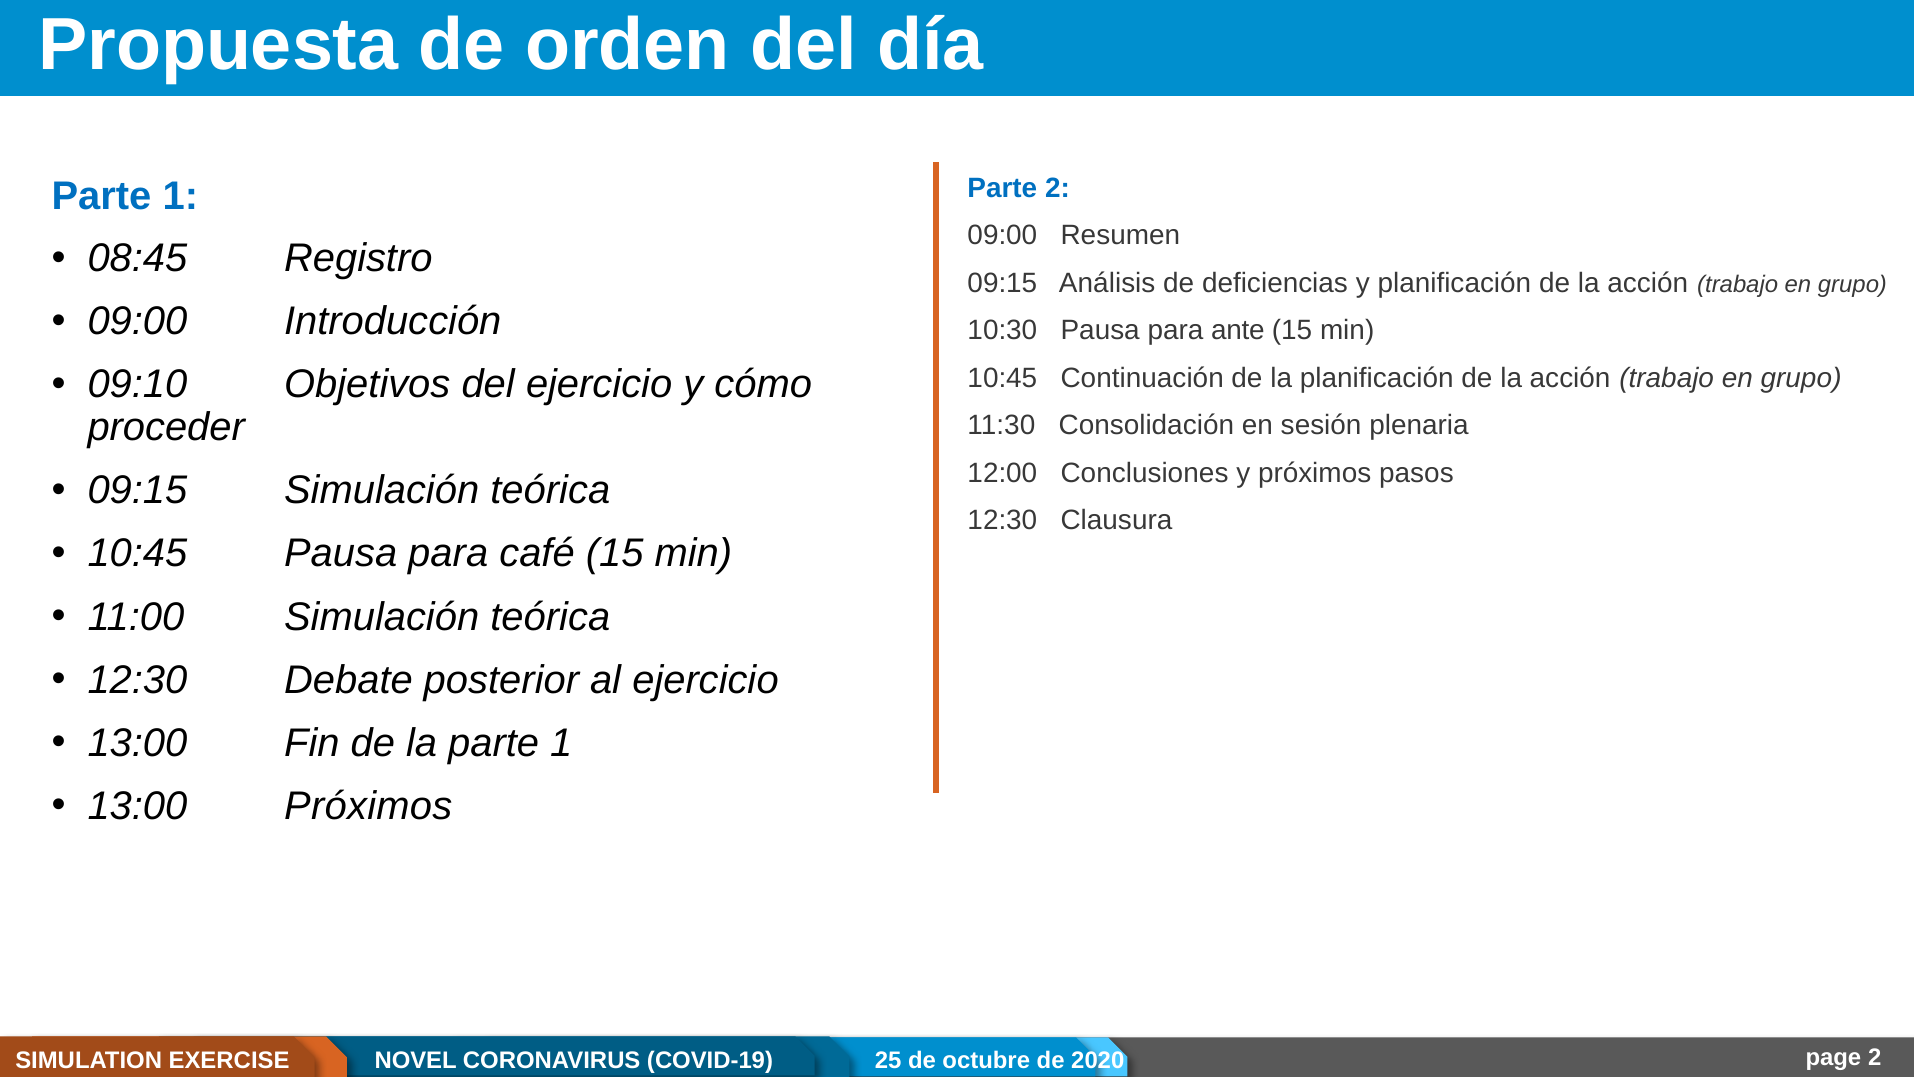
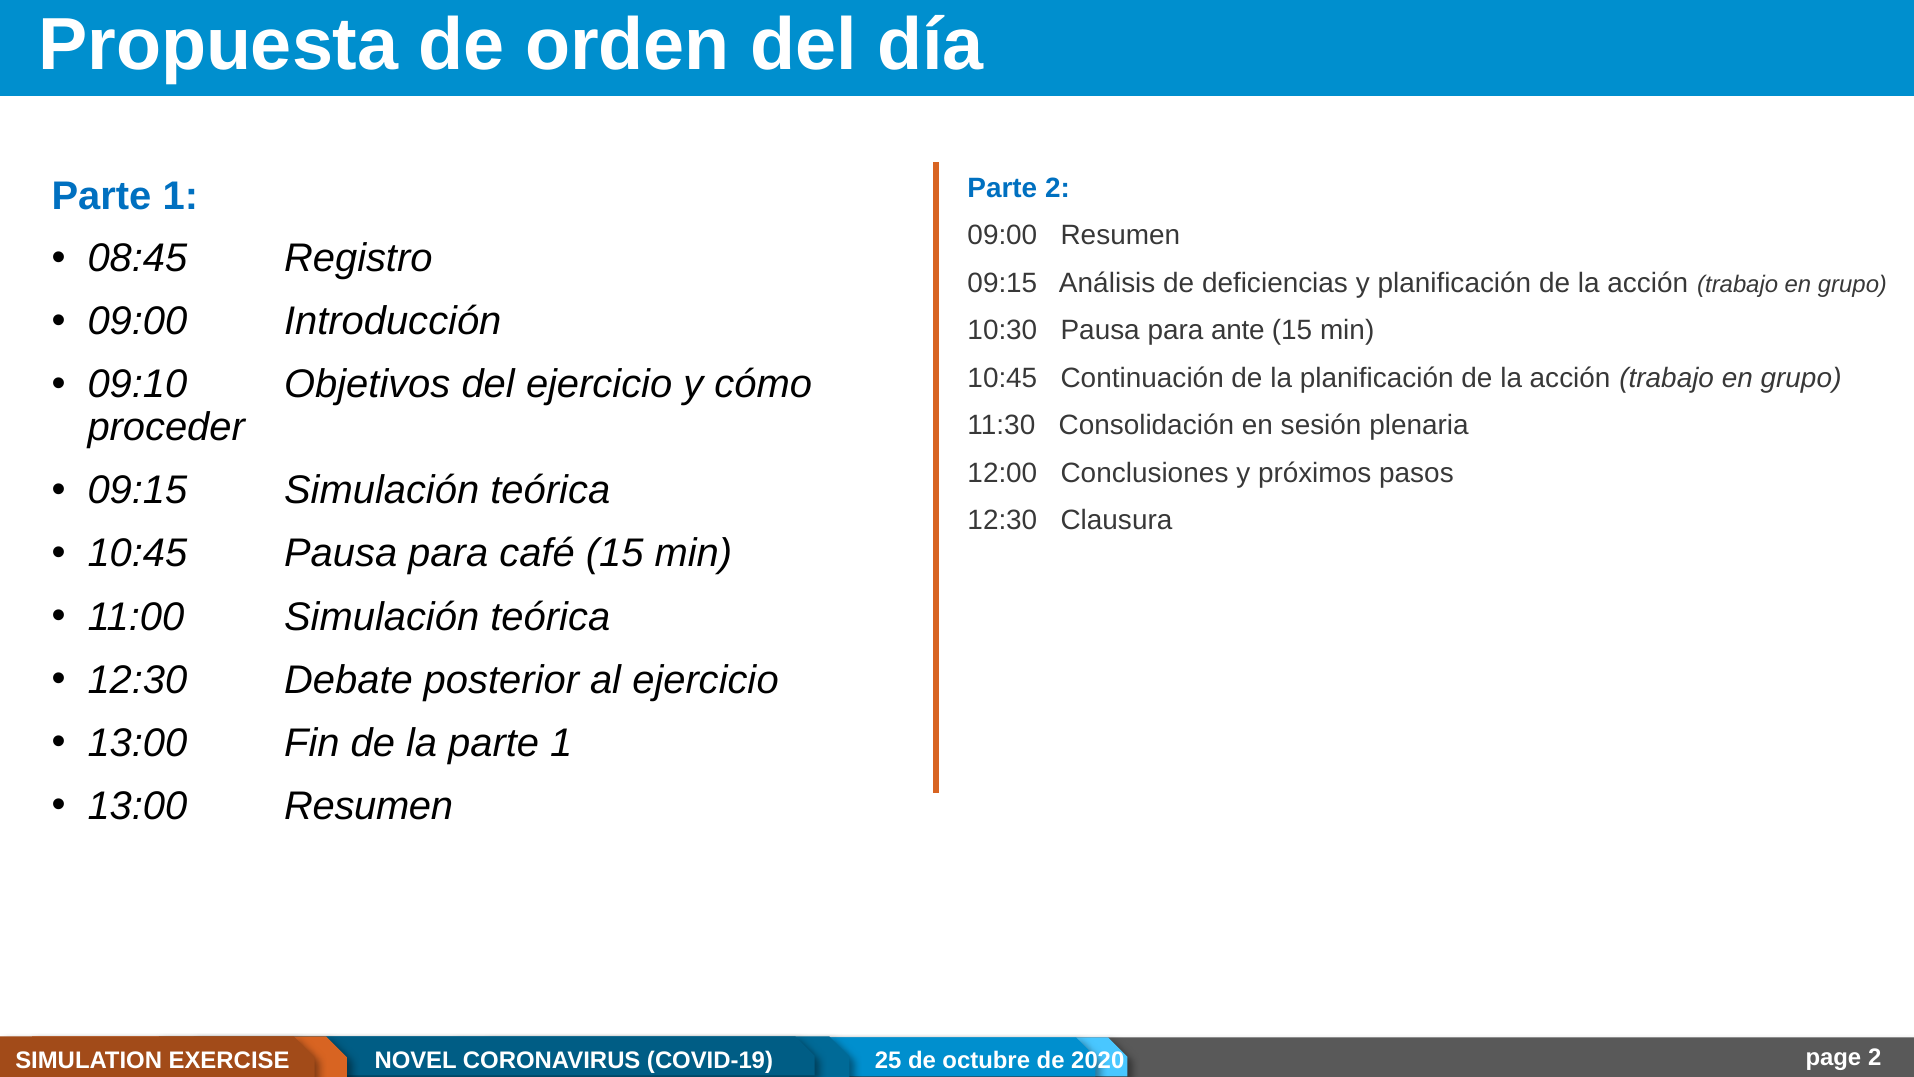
13:00 Próximos: Próximos -> Resumen (369, 806)
